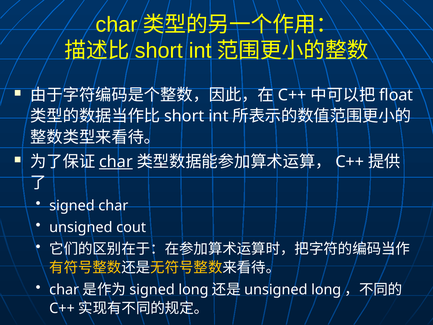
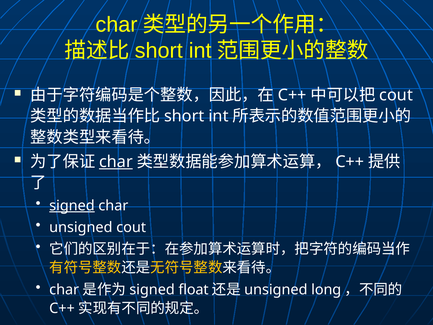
float: float -> cout (396, 95)
signed underline: none -> present (72, 206)
signed long: long -> float (194, 289)
